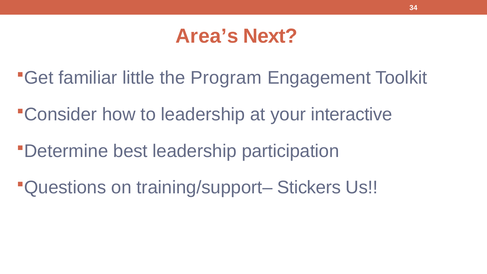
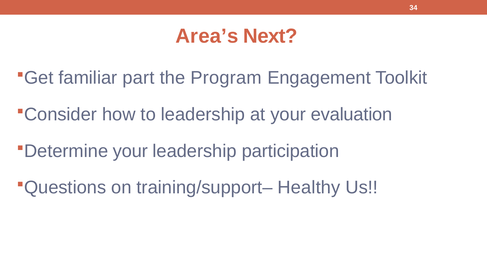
little: little -> part (138, 78)
interactive: interactive -> evaluation (352, 114)
best: best -> your (130, 151)
Stickers: Stickers -> Healthy (309, 187)
